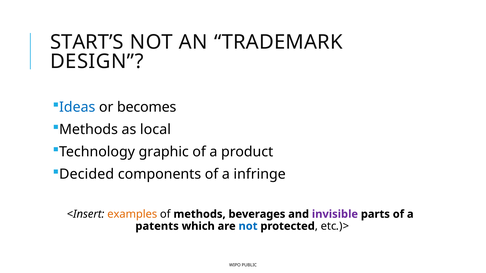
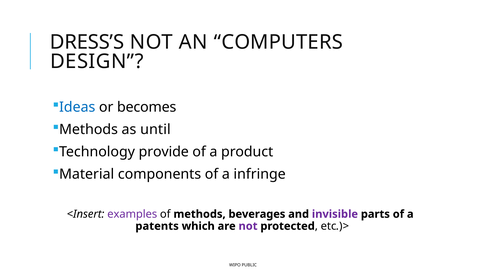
START’S: START’S -> DRESS’S (87, 42)
TRADEMARK: TRADEMARK -> COMPUTERS (278, 42)
local: local -> until (155, 130)
graphic: graphic -> provide (164, 152)
Decided: Decided -> Material (87, 175)
examples colour: orange -> purple (132, 214)
not colour: blue -> purple (248, 226)
